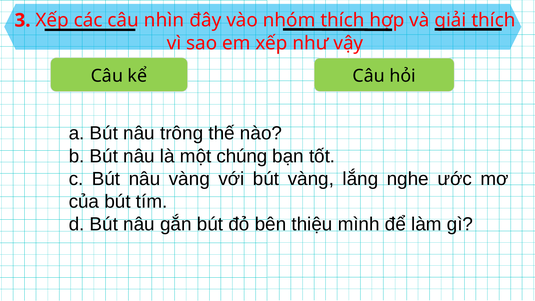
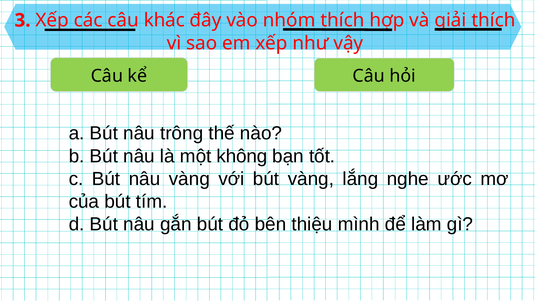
nhìn: nhìn -> khác (164, 20)
chúng: chúng -> không (242, 156)
